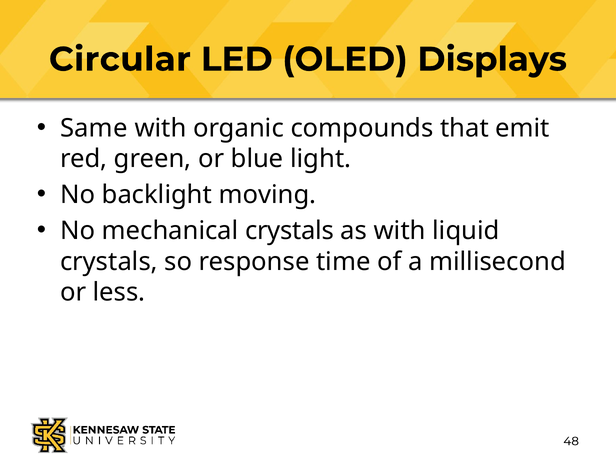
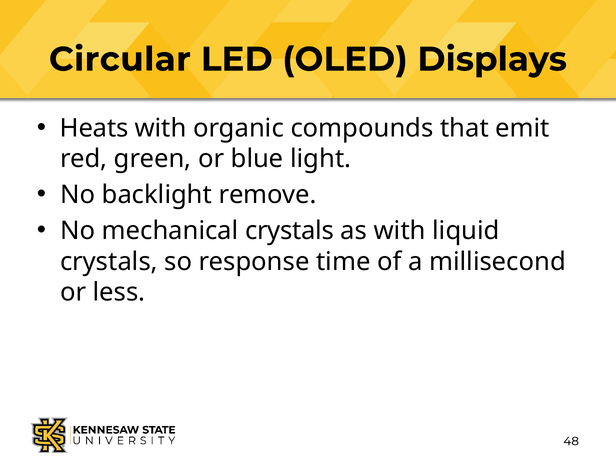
Same: Same -> Heats (94, 128)
moving: moving -> remove (268, 195)
